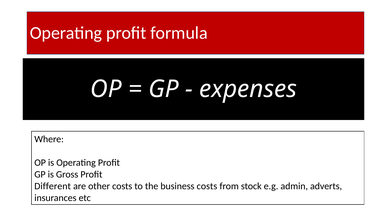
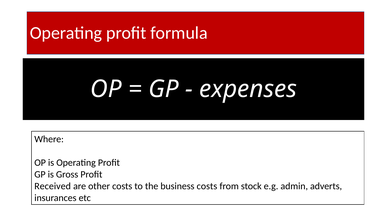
Different: Different -> Received (53, 186)
